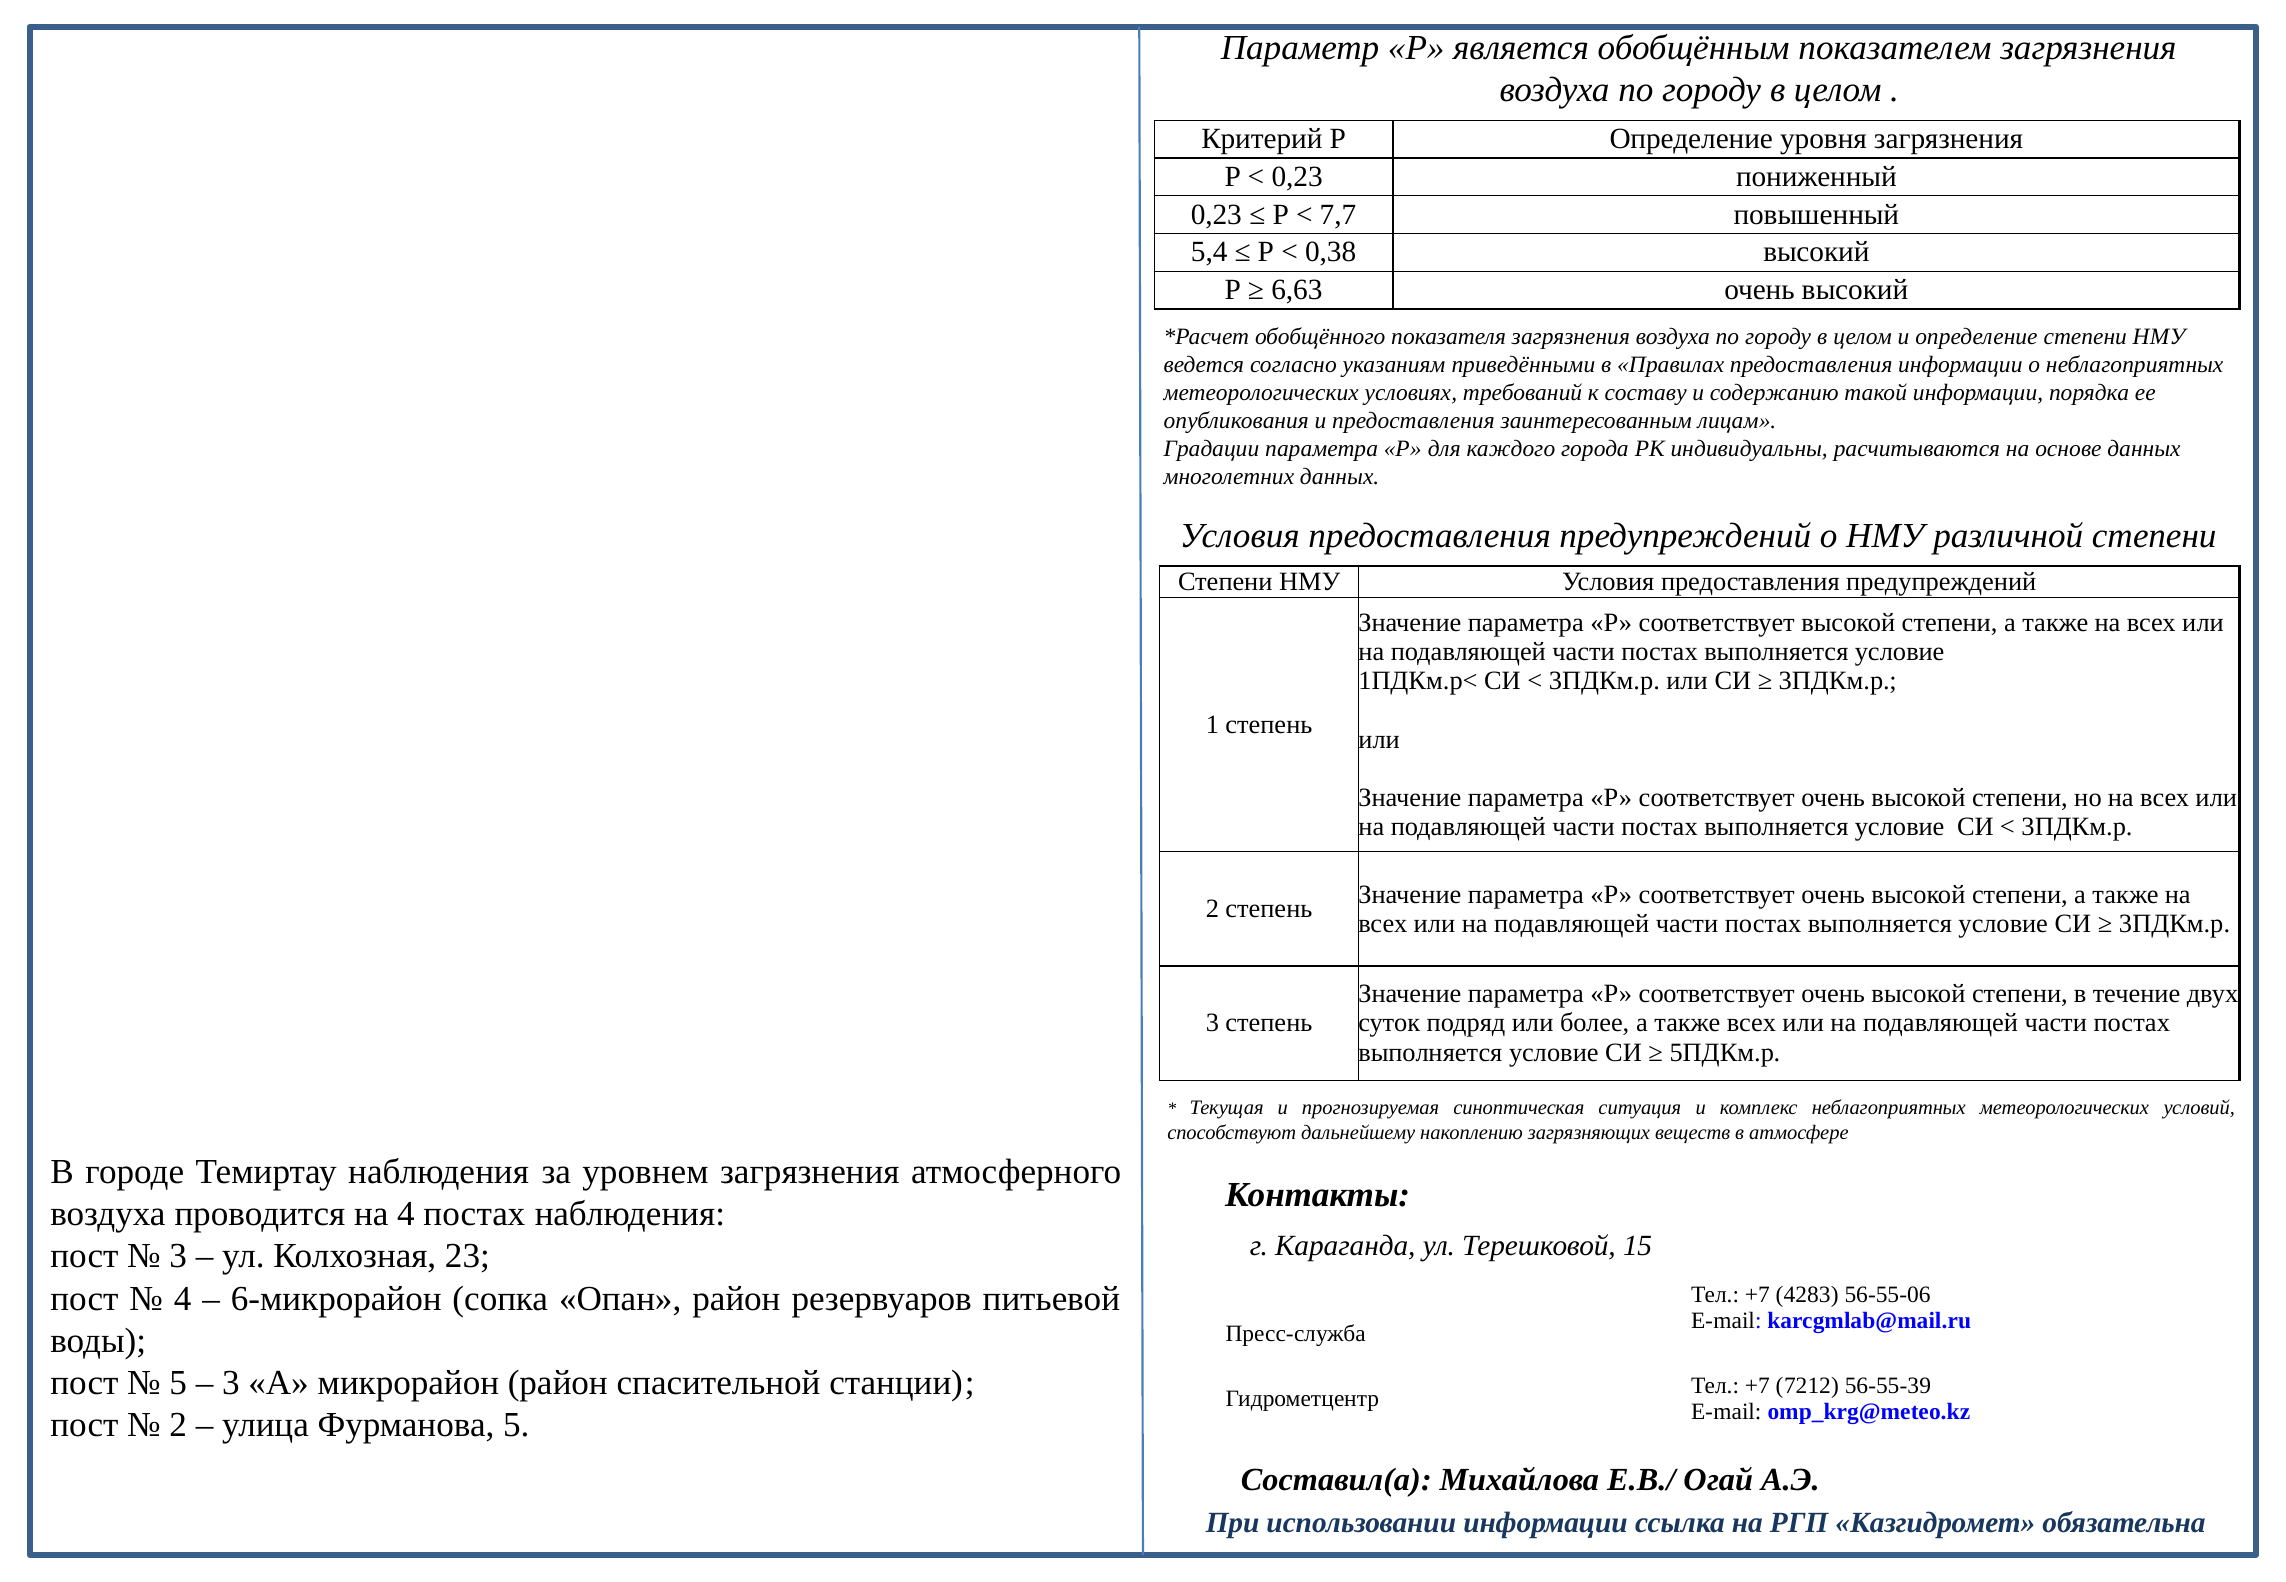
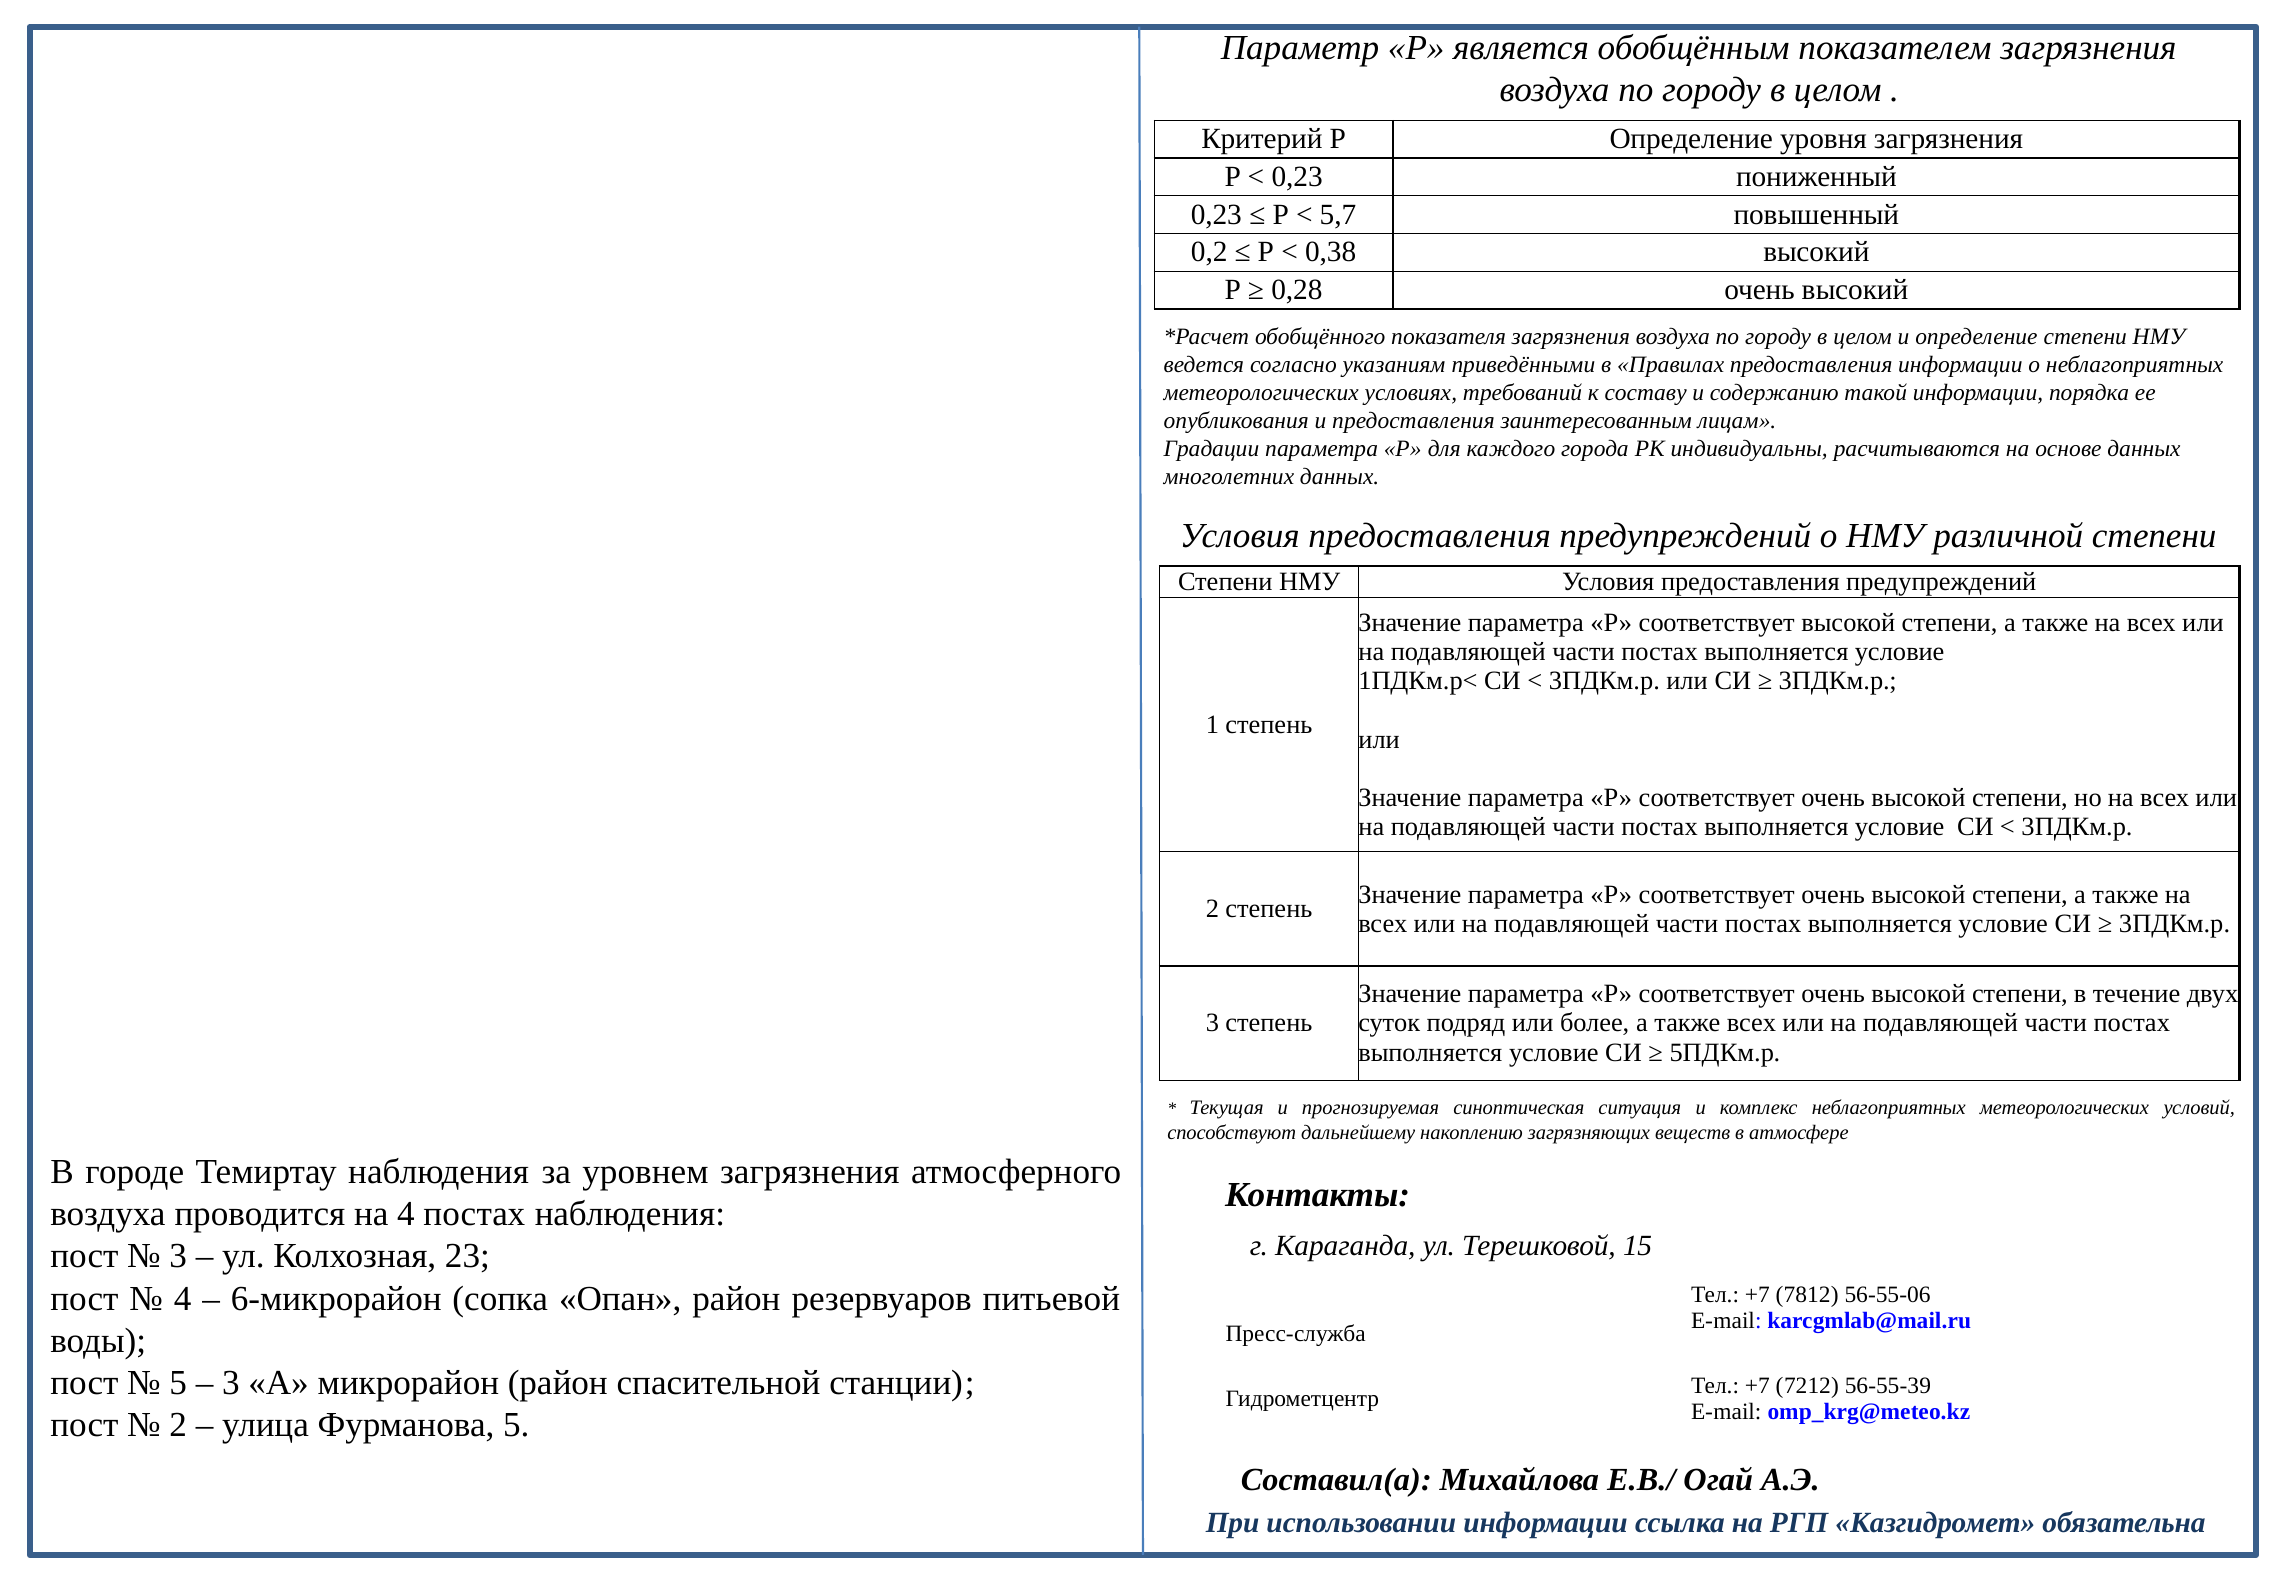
7,7: 7,7 -> 5,7 (1338, 214)
5,4: 5,4 -> 0,2 (1209, 252)
6,63: 6,63 -> 0,28 (1297, 290)
4283: 4283 -> 7812 (1807, 1295)
